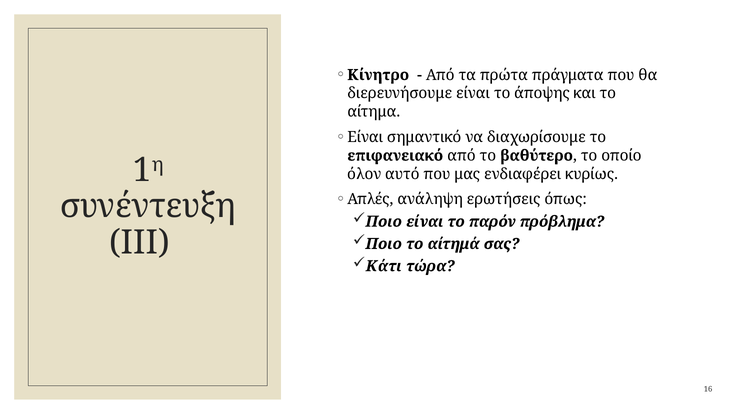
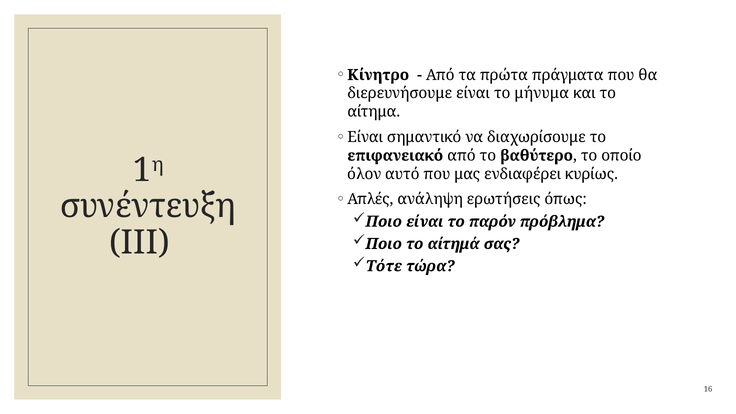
άποψης: άποψης -> μήνυμα (542, 93)
Κάτι: Κάτι -> Τότε (384, 266)
